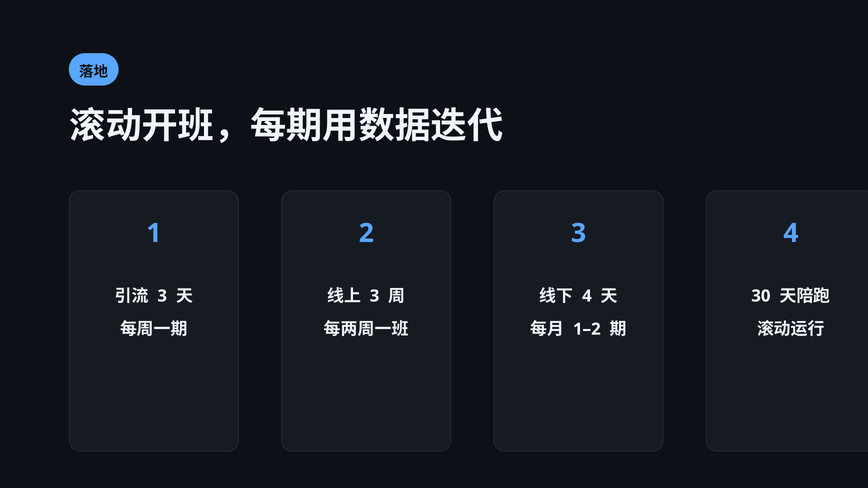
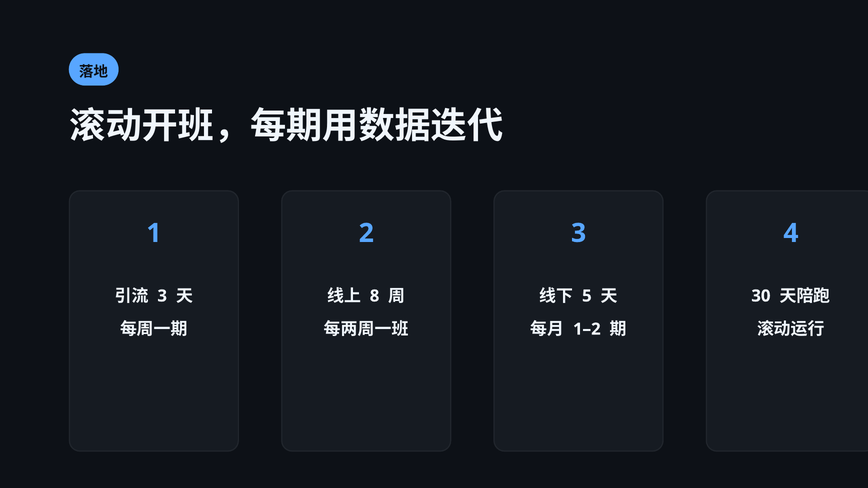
3: 3 -> 8 (375, 296)
4: 4 -> 5 (587, 296)
